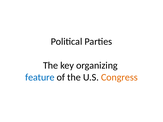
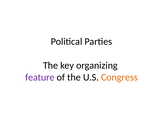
feature colour: blue -> purple (40, 77)
